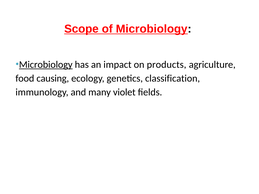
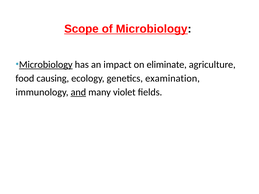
products: products -> eliminate (167, 65)
classification: classification -> examination (173, 78)
and underline: none -> present (78, 92)
